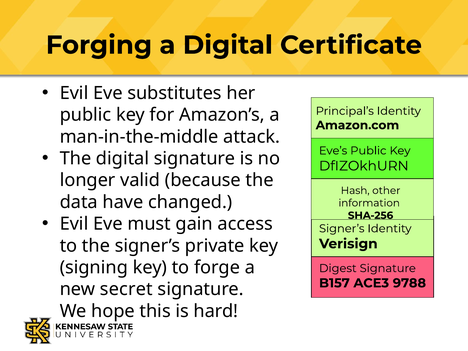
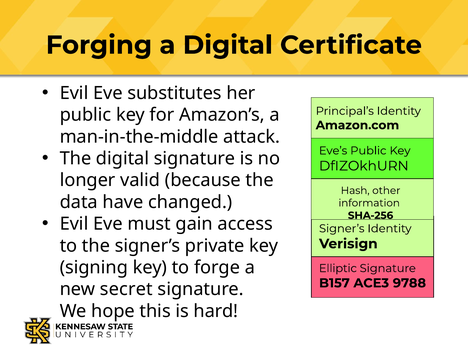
Digest: Digest -> Elliptic (338, 268)
